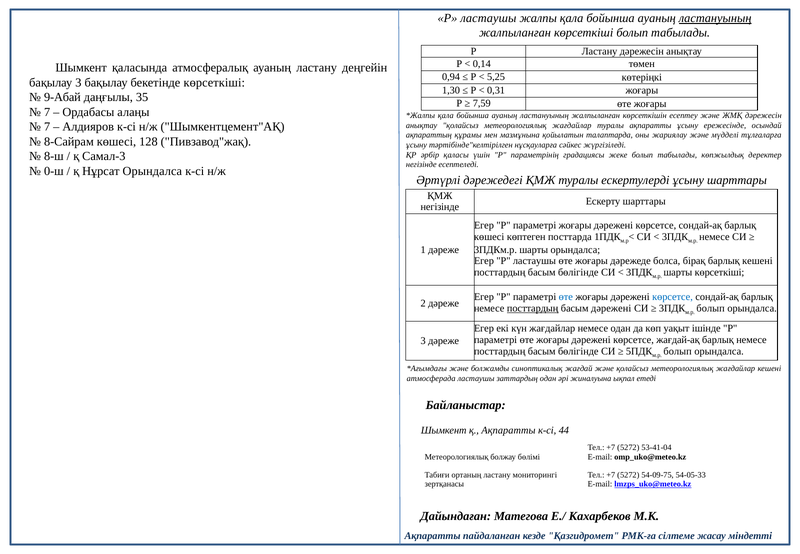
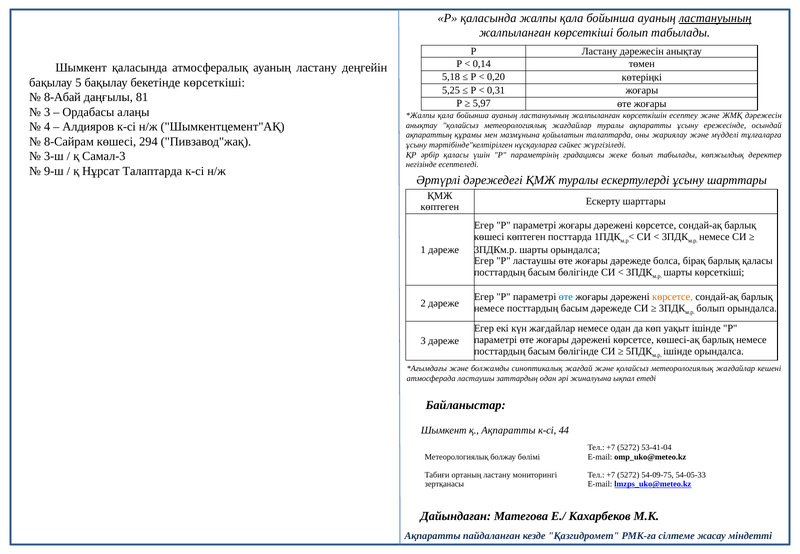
Р ластаушы: ластаушы -> қаласында (488, 18)
0,94: 0,94 -> 5,18 (451, 77)
5,25: 5,25 -> 0,20 (496, 77)
бақылау 3: 3 -> 5 (78, 83)
1,30: 1,30 -> 5,25 (451, 90)
9-Абай: 9-Абай -> 8-Абай (62, 97)
35: 35 -> 81 (142, 97)
7,59: 7,59 -> 5,97 (482, 103)
7: 7 -> 3 (47, 112)
7: 7 -> 4 (47, 127)
128: 128 -> 294 (148, 142)
8-ш: 8-ш -> 3-ш (54, 156)
0-ш: 0-ш -> 9-ш (54, 171)
Нұрсат Орындалса: Орындалса -> Талаптарда (152, 171)
негізінде: негізінде -> көптеген (440, 207)
барлық кешені: кешені -> қаласы (757, 261)
көрсетсе colour: blue -> orange (672, 297)
посттардың underline: present -> none (533, 308)
басым дәрежені: дәрежені -> дәрежеде (611, 308)
жағдай-ақ: жағдай-ақ -> көшесі-ақ (678, 340)
болып: болып -> ішінде (678, 351)
